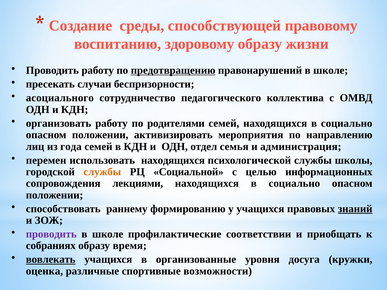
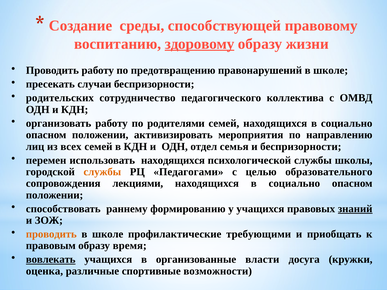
здоровому underline: none -> present (200, 44)
предотвращению underline: present -> none (173, 70)
асоциального: асоциального -> родительских (60, 98)
года: года -> всех (71, 147)
и администрация: администрация -> беспризорности (301, 147)
Социальной: Социальной -> Педагогами (188, 172)
информационных: информационных -> образовательного (329, 172)
проводить colour: purple -> orange (51, 234)
соответствии: соответствии -> требующими (259, 234)
собраниях: собраниях -> правовым (51, 246)
уровня: уровня -> власти (262, 260)
